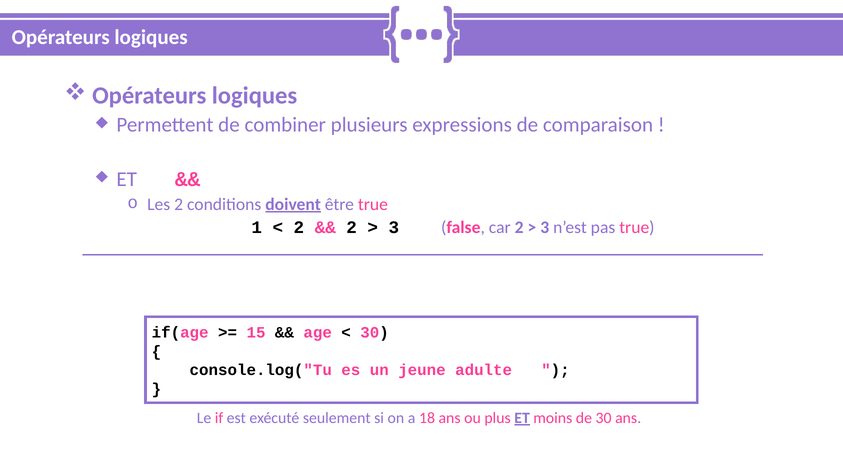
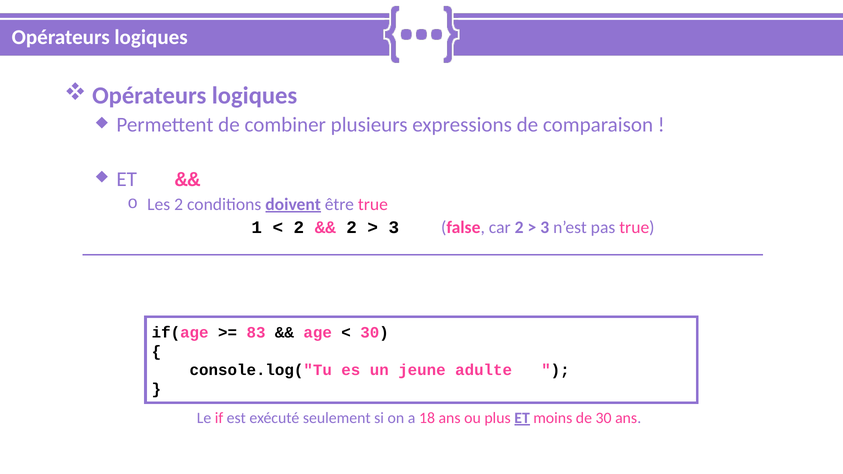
15: 15 -> 83 (256, 332)
